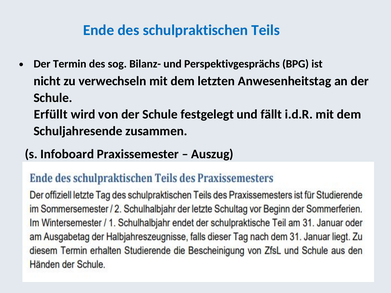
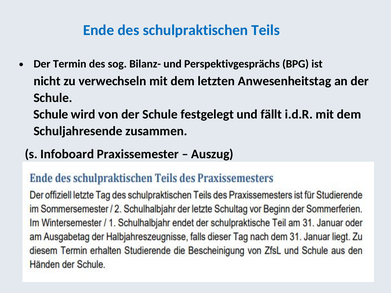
Erfüllt: Erfüllt -> Schule (51, 115)
